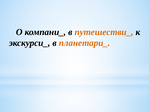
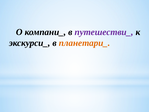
путешестви_ colour: orange -> purple (104, 32)
